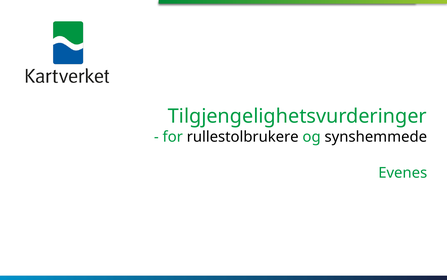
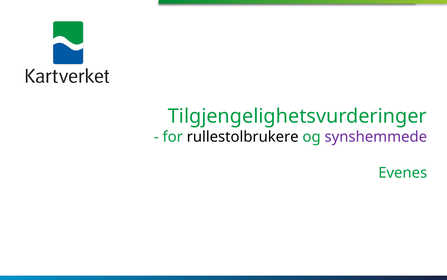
synshemmede colour: black -> purple (376, 137)
